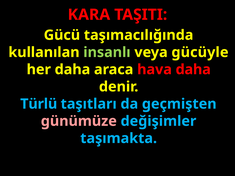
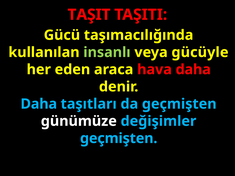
KARA: KARA -> TAŞIT (89, 15)
her daha: daha -> eden (72, 70)
Türlü: Türlü -> Daha (39, 104)
günümüze colour: pink -> white (79, 121)
taşımakta: taşımakta -> geçmişten (119, 139)
